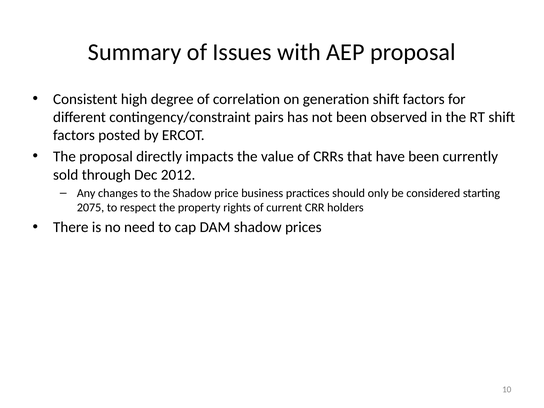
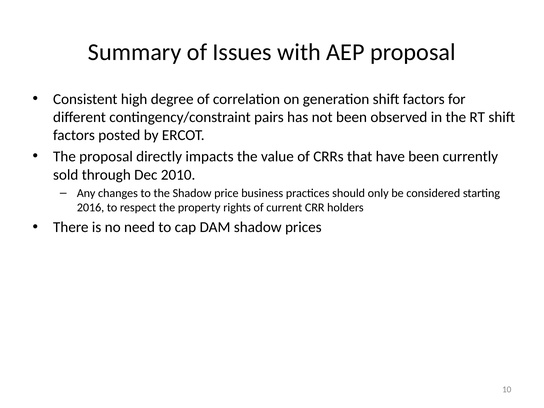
2012: 2012 -> 2010 (178, 175)
2075: 2075 -> 2016 (91, 208)
